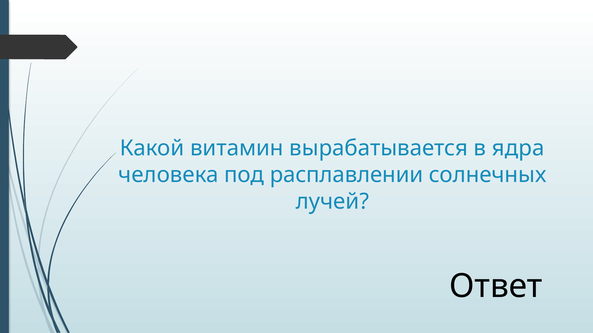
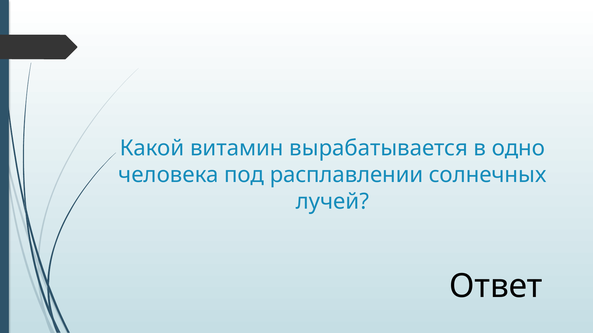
ядра: ядра -> одно (518, 148)
